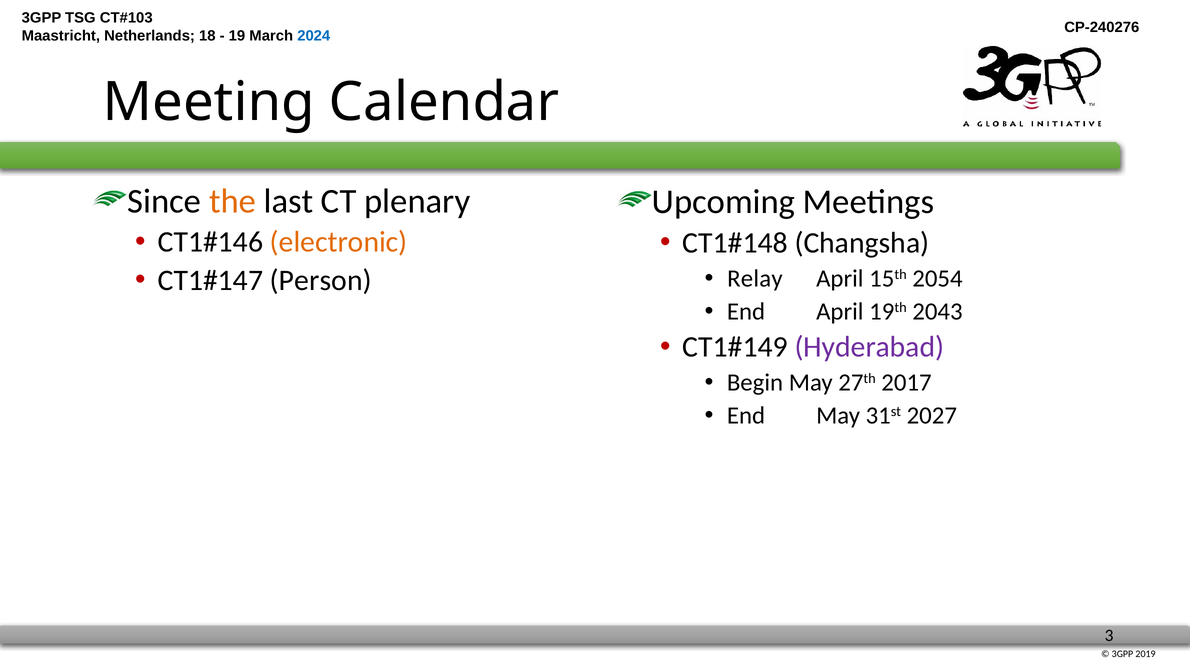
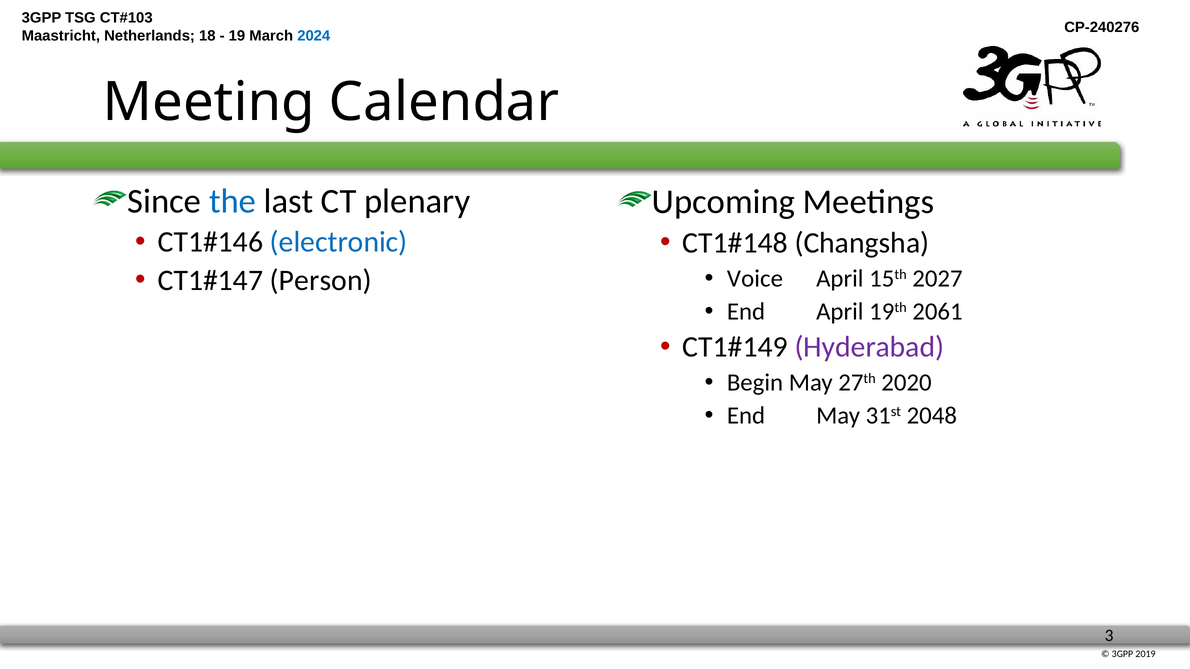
the colour: orange -> blue (233, 201)
electronic colour: orange -> blue (339, 242)
Relay: Relay -> Voice (755, 279)
2054: 2054 -> 2027 (937, 279)
2043: 2043 -> 2061 (937, 312)
2017: 2017 -> 2020 (907, 383)
2027: 2027 -> 2048 (932, 416)
